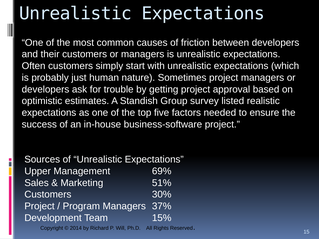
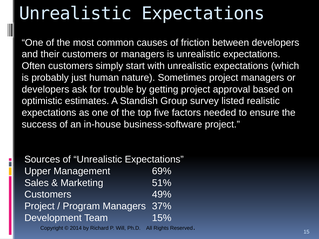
30%: 30% -> 49% (162, 195)
